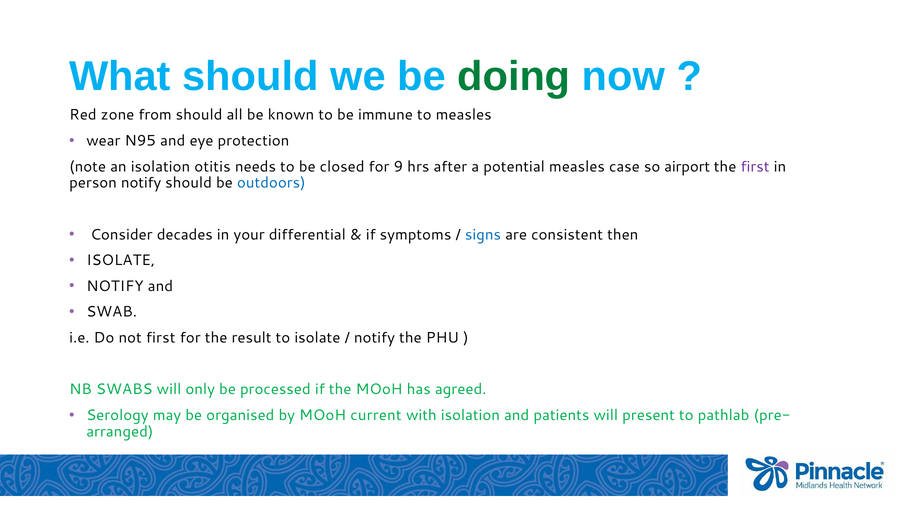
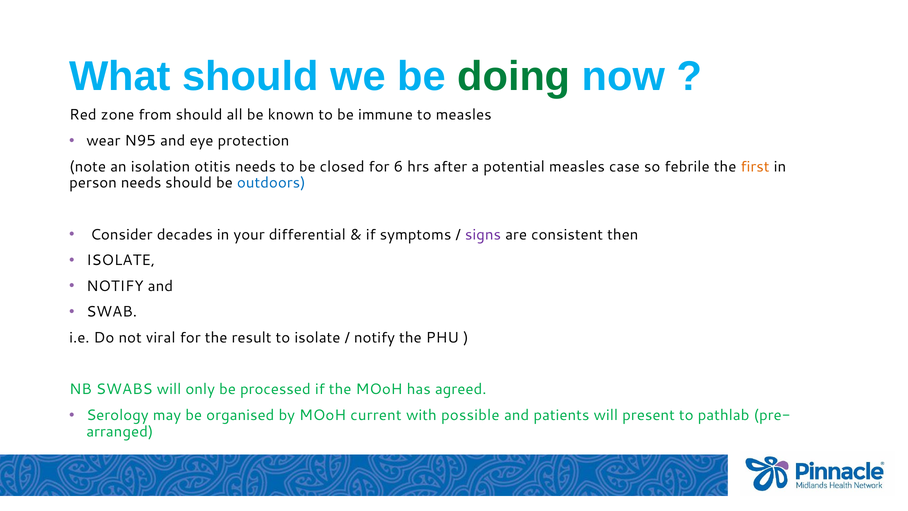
9: 9 -> 6 (398, 167)
airport: airport -> febrile (687, 167)
first colour: purple -> orange (755, 167)
person notify: notify -> needs (141, 183)
signs colour: blue -> purple (483, 234)
not first: first -> viral (161, 338)
with isolation: isolation -> possible (470, 415)
